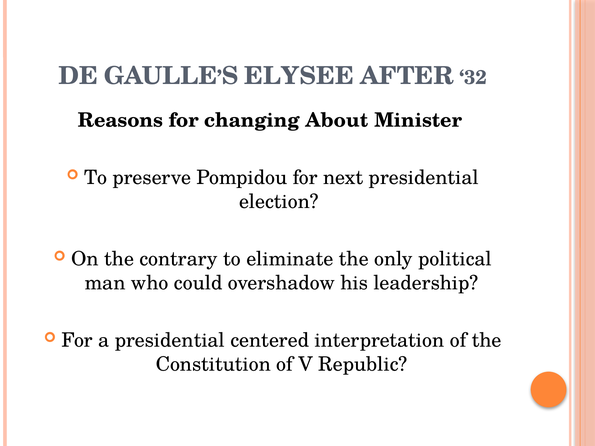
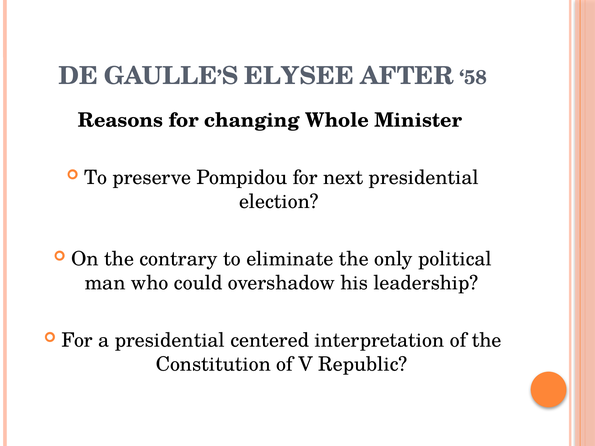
32: 32 -> 58 (473, 78)
About: About -> Whole (337, 120)
